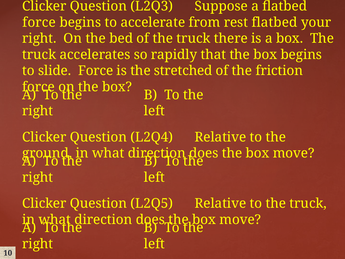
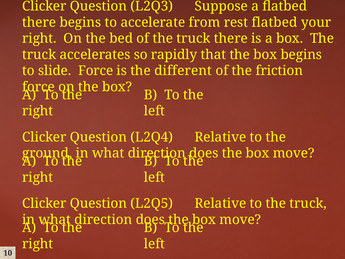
force: force -> there (39, 22)
stretched: stretched -> different (183, 71)
